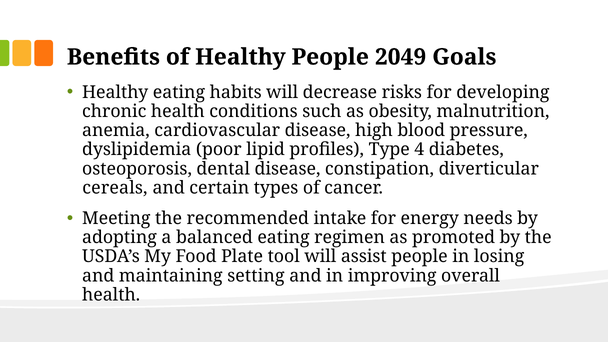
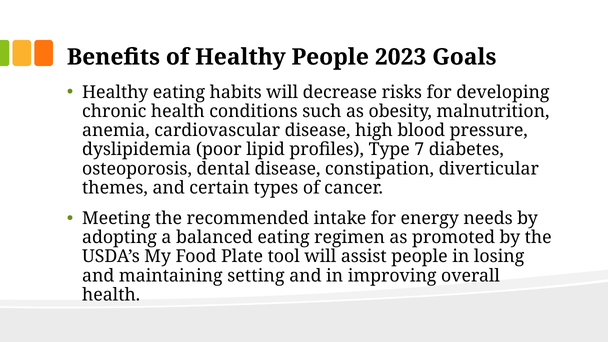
2049: 2049 -> 2023 (401, 57)
4: 4 -> 7 (419, 150)
cereals: cereals -> themes (115, 188)
